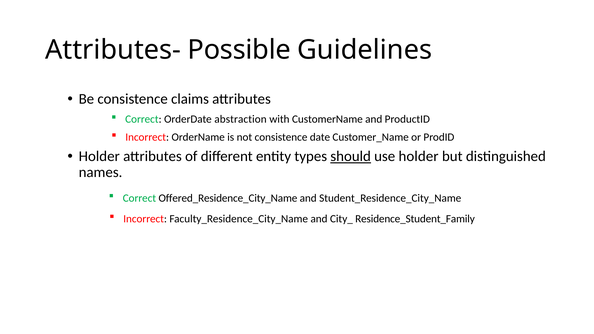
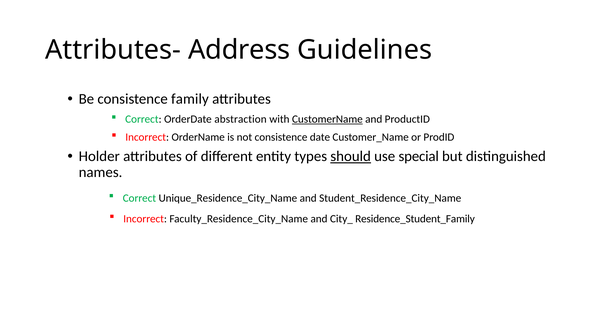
Possible: Possible -> Address (239, 50)
claims: claims -> family (190, 99)
CustomerName underline: none -> present (327, 119)
use holder: holder -> special (419, 156)
Offered_Residence_City_Name: Offered_Residence_City_Name -> Unique_Residence_City_Name (228, 198)
